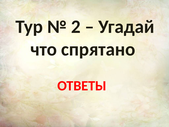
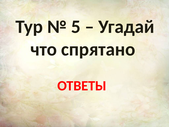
2: 2 -> 5 (76, 27)
